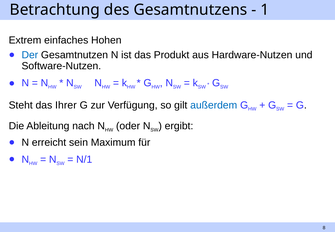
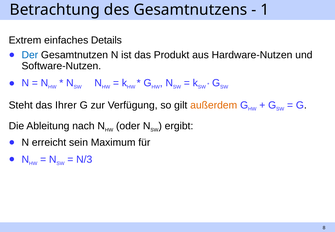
Hohen: Hohen -> Details (106, 40)
außerdem colour: blue -> orange (214, 105)
N/1: N/1 -> N/3 (84, 159)
